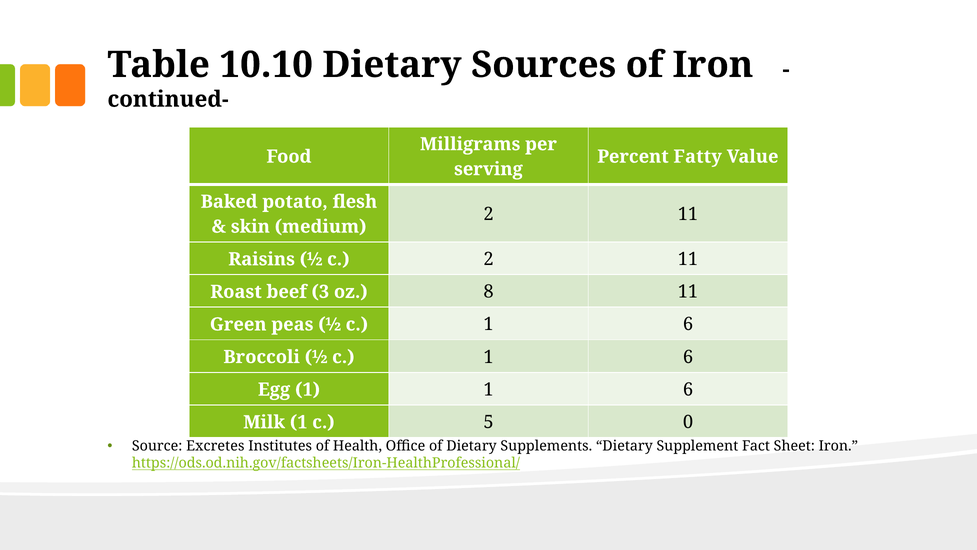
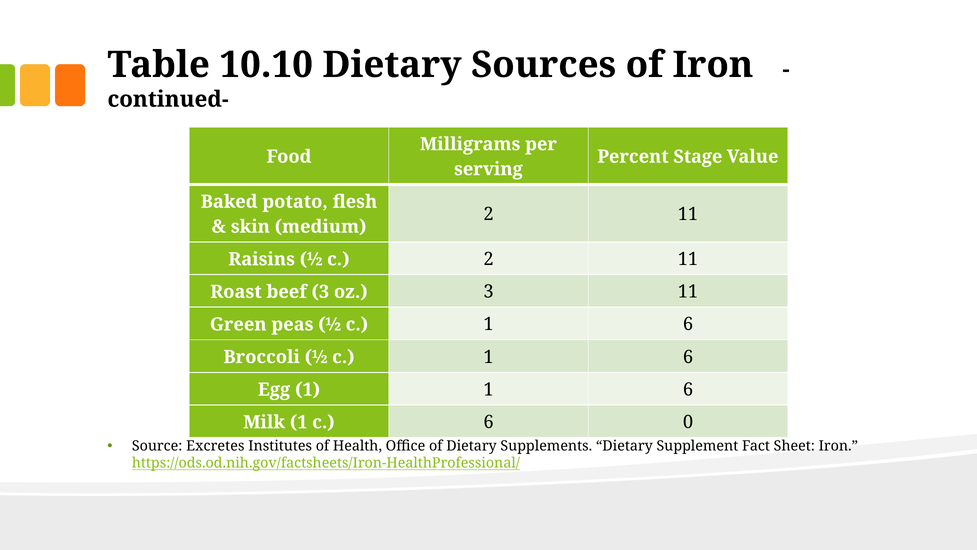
Fatty: Fatty -> Stage (698, 157)
oz 8: 8 -> 3 (489, 292)
c 5: 5 -> 6 (489, 422)
